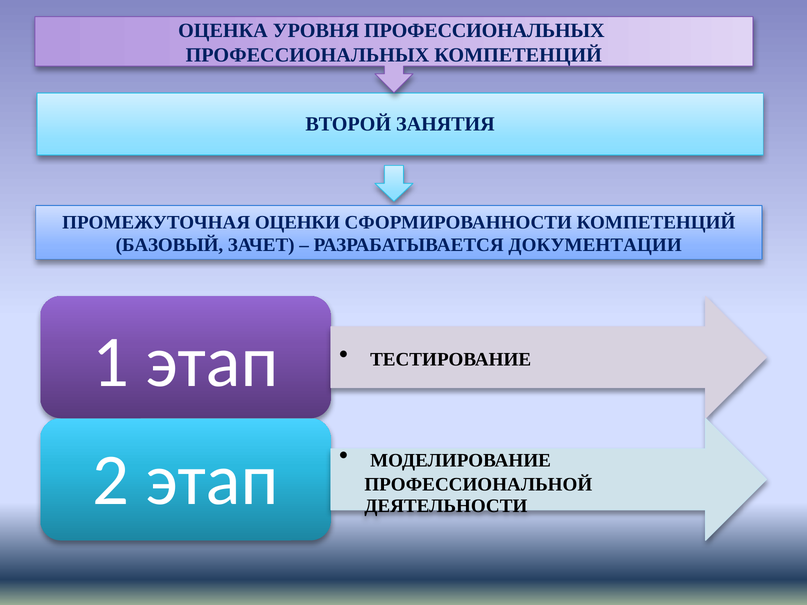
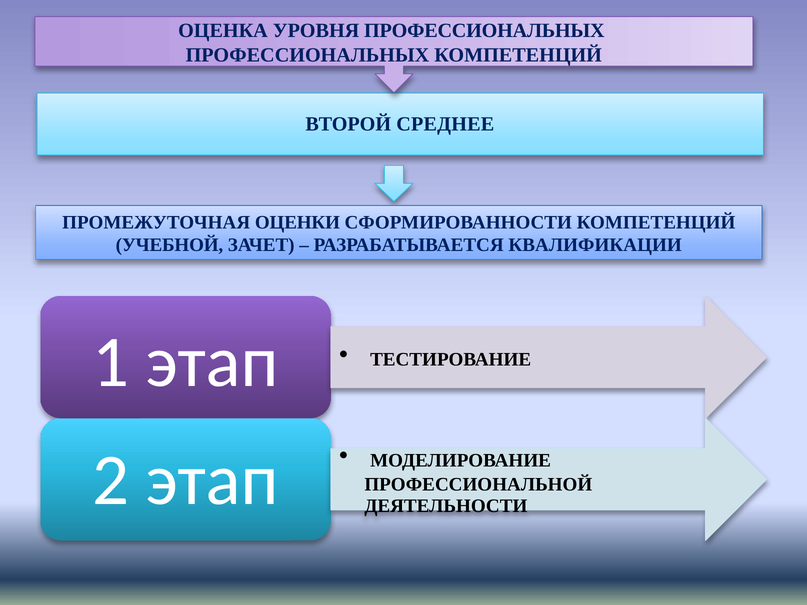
ЗАНЯТИЯ: ЗАНЯТИЯ -> СРЕДНЕЕ (445, 124)
БАЗОВЫЙ: БАЗОВЫЙ -> УЧЕБНОЙ (169, 245)
ДОКУМЕНТАЦИИ: ДОКУМЕНТАЦИИ -> КВАЛИФИКАЦИИ (595, 245)
